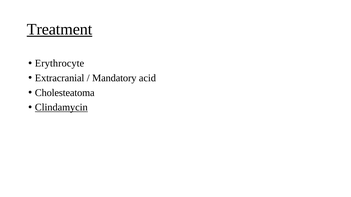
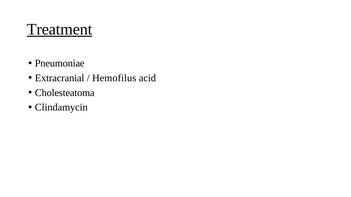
Erythrocyte: Erythrocyte -> Pneumoniae (60, 63)
Mandatory: Mandatory -> Hemofilus (114, 78)
Clindamycin underline: present -> none (61, 108)
